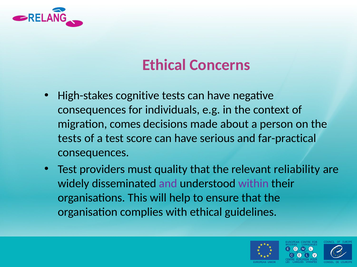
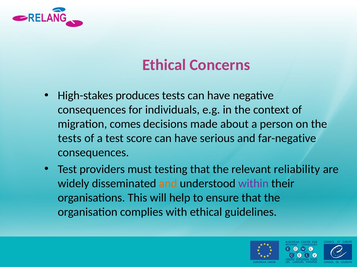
cognitive: cognitive -> produces (138, 96)
far-practical: far-practical -> far-negative (287, 139)
quality: quality -> testing (171, 170)
and colour: purple -> orange (168, 184)
